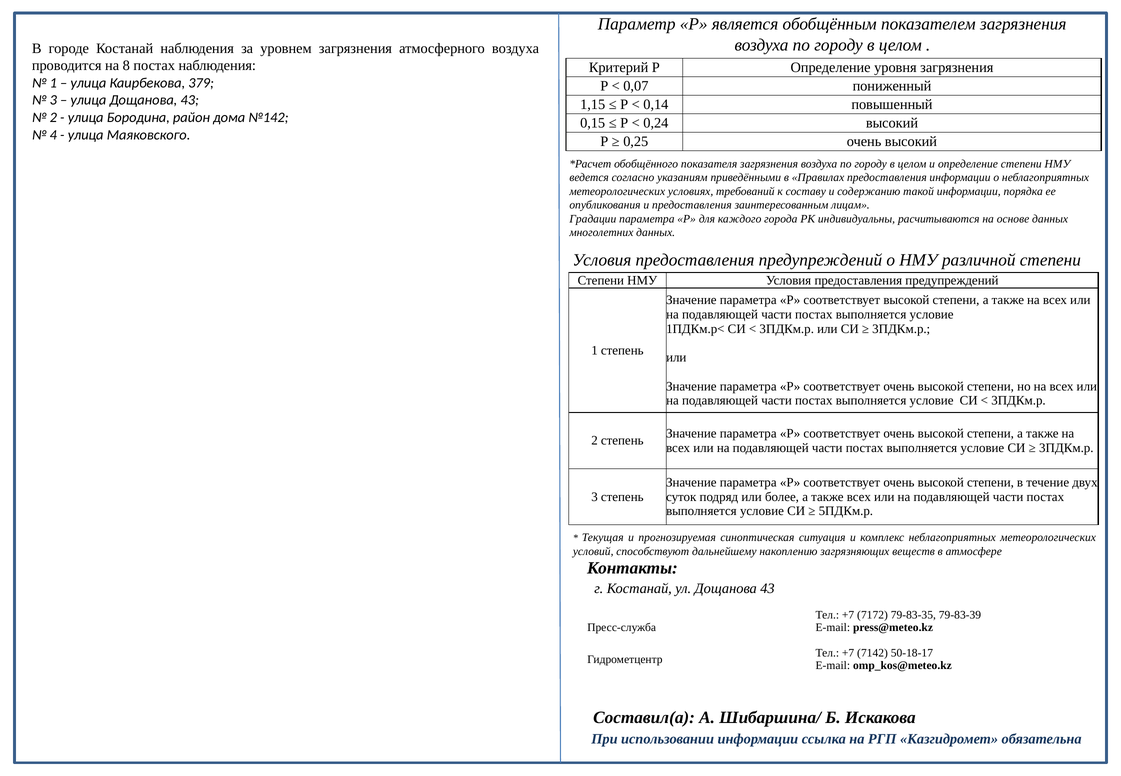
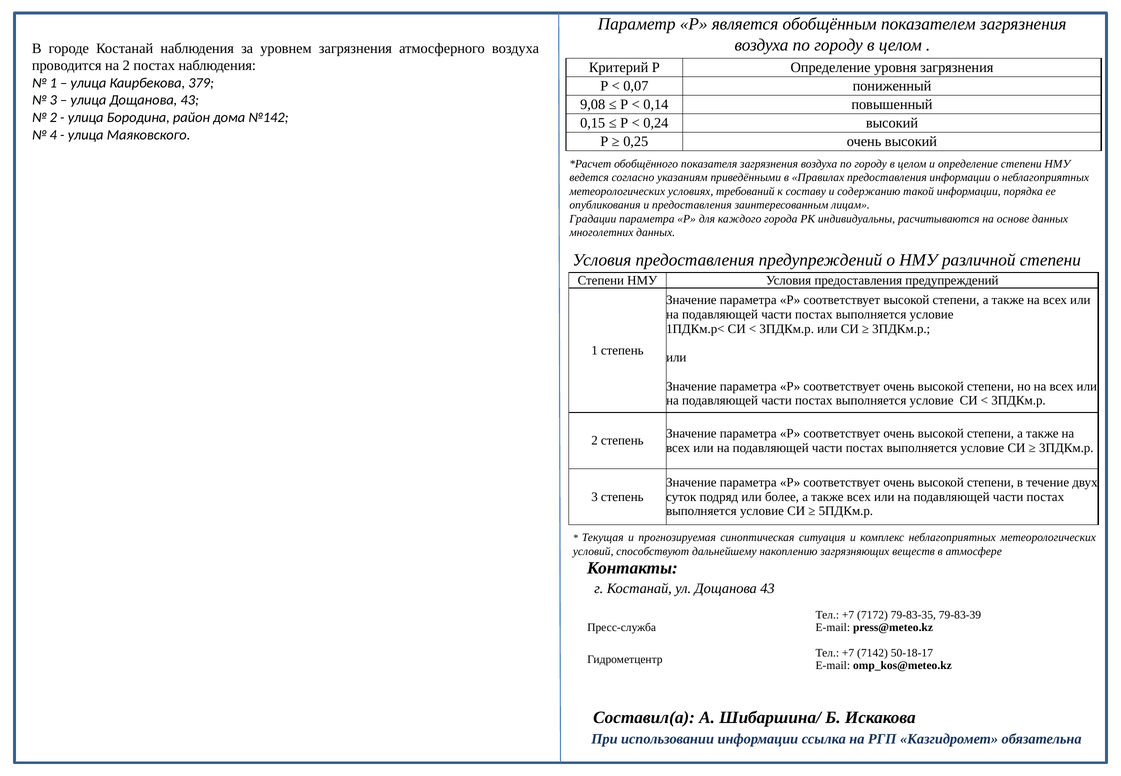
на 8: 8 -> 2 (126, 66)
1,15: 1,15 -> 9,08 (593, 104)
